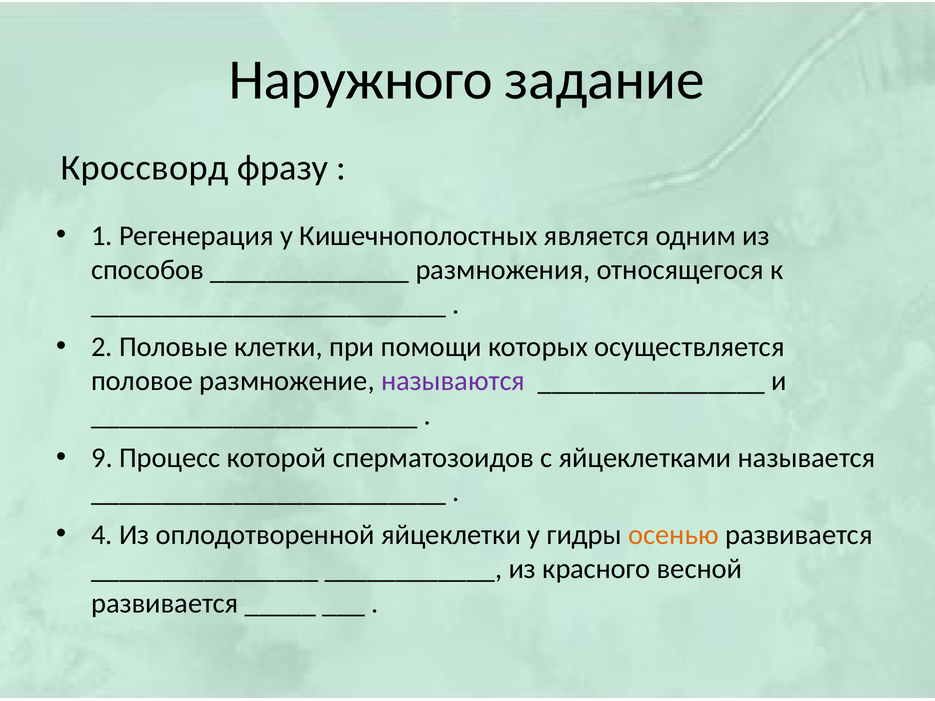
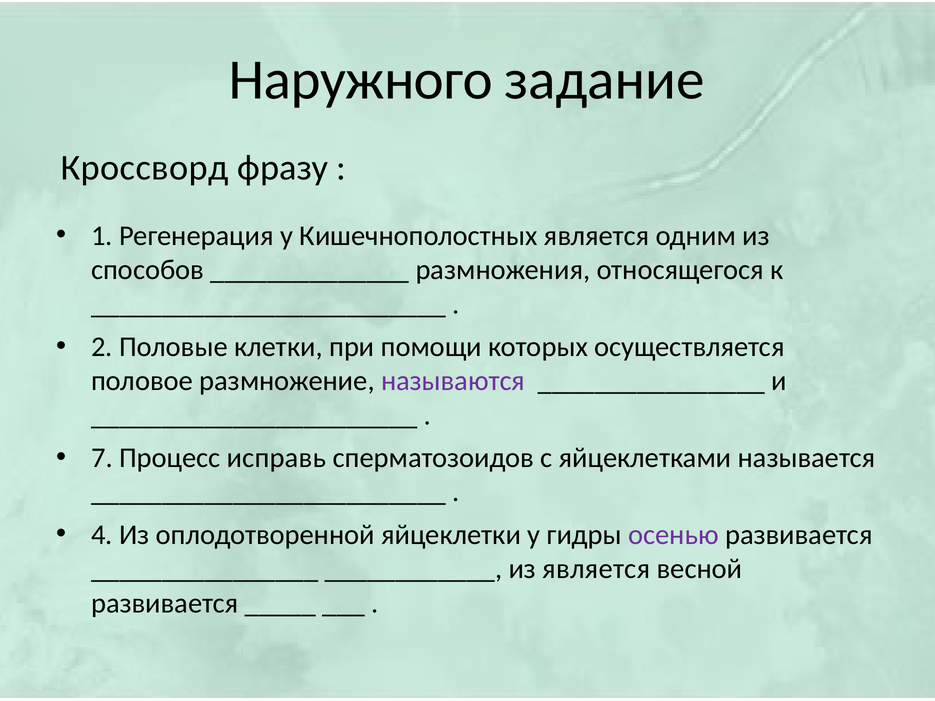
9: 9 -> 7 (102, 458)
которой: которой -> исправь (276, 458)
осенью colour: orange -> purple (673, 535)
из красного: красного -> является (596, 569)
